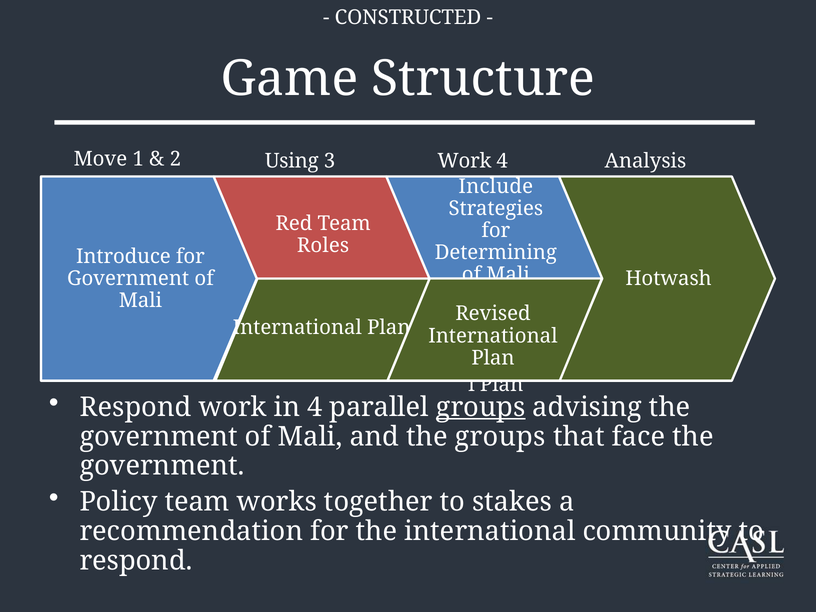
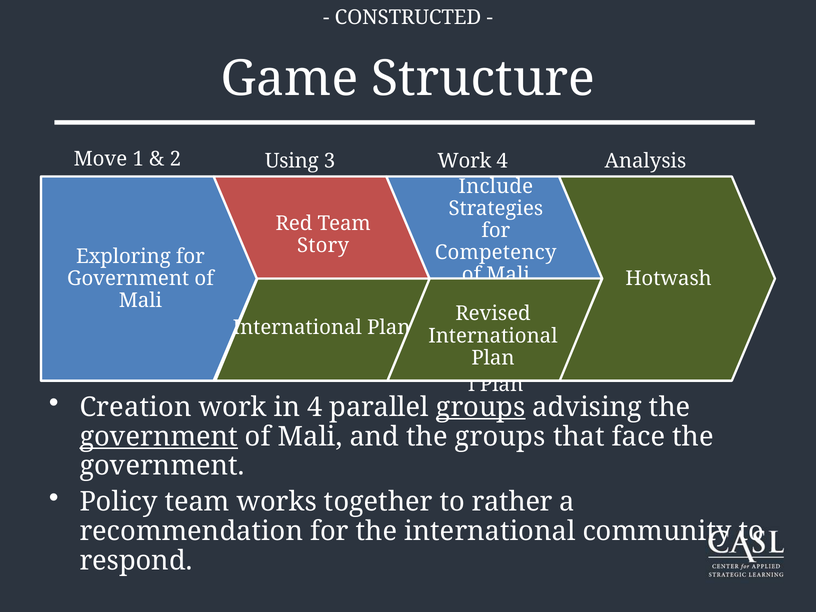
Roles: Roles -> Story (323, 245)
Determining: Determining -> Competency (496, 252)
Introduce: Introduce -> Exploring (123, 256)
Respond: Respond -> Creation (136, 407)
government underline: none -> present (159, 437)
stakes: stakes -> rather (512, 502)
